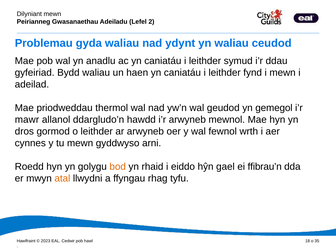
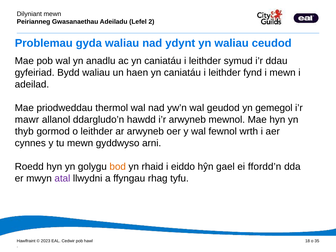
dros: dros -> thyb (24, 131)
ffibrau’n: ffibrau’n -> ffordd’n (265, 167)
atal colour: orange -> purple (62, 178)
